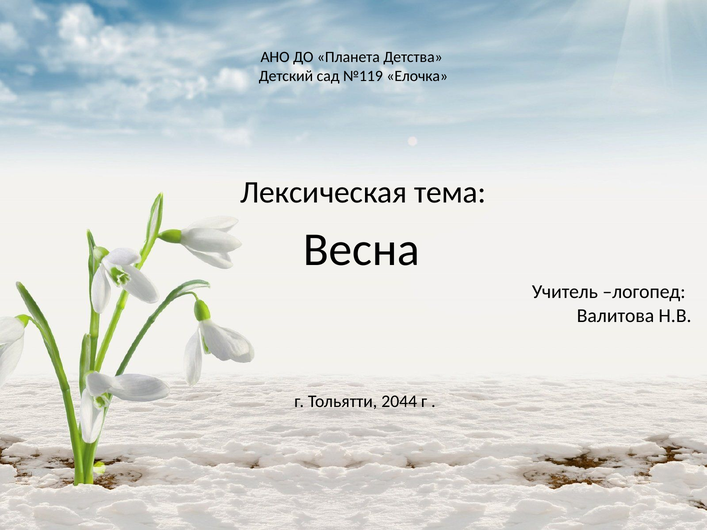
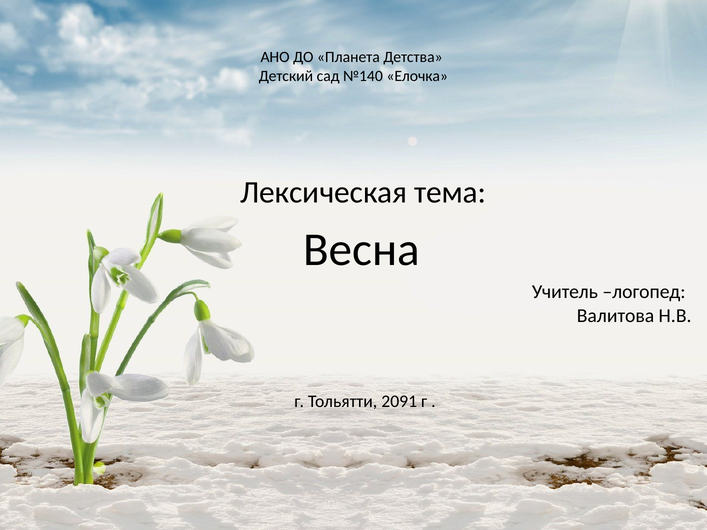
№119: №119 -> №140 (363, 76)
2044: 2044 -> 2091 (399, 402)
